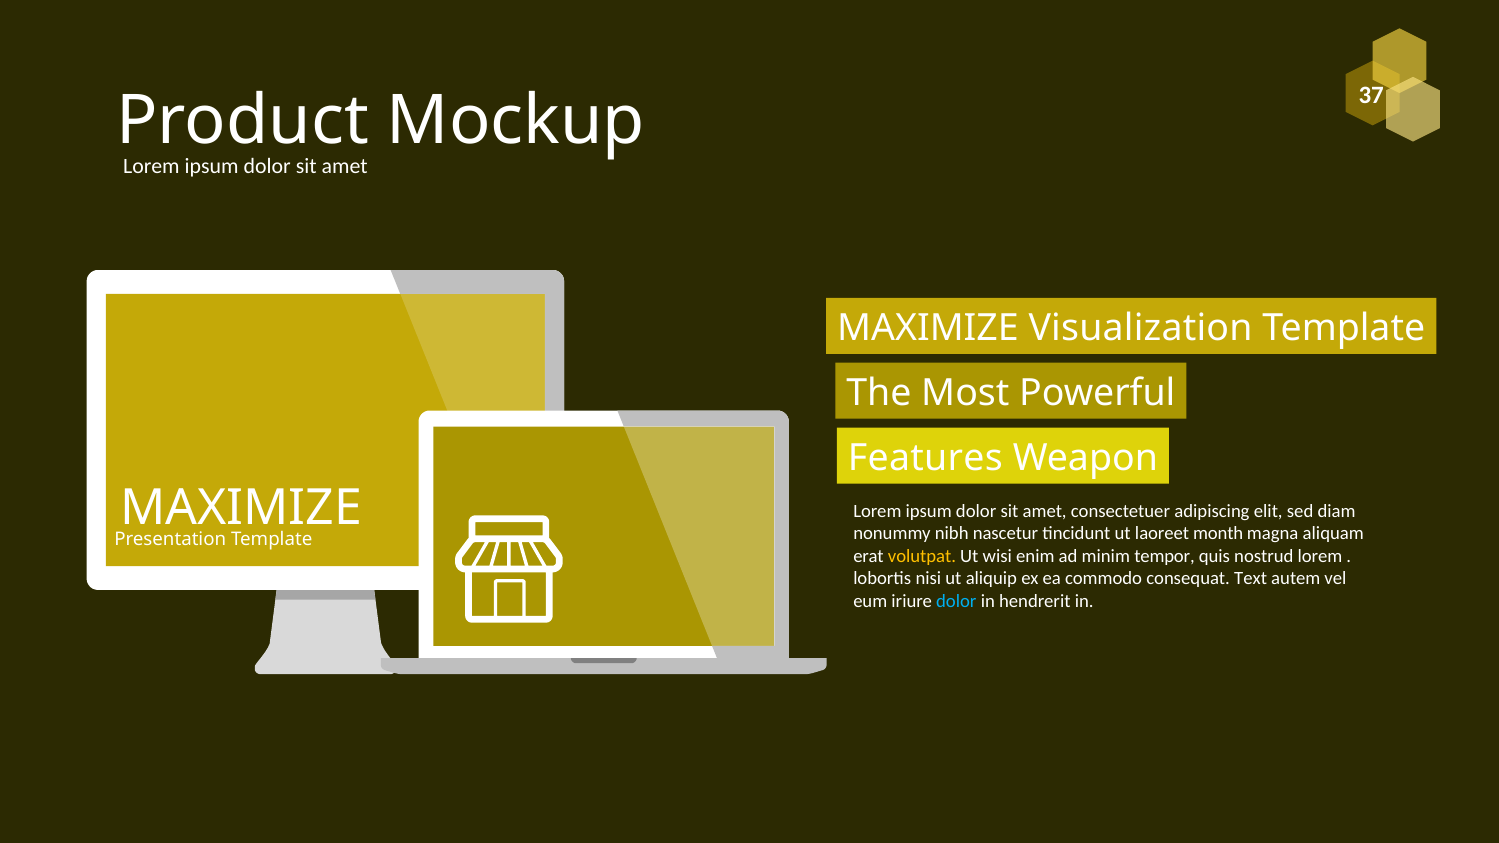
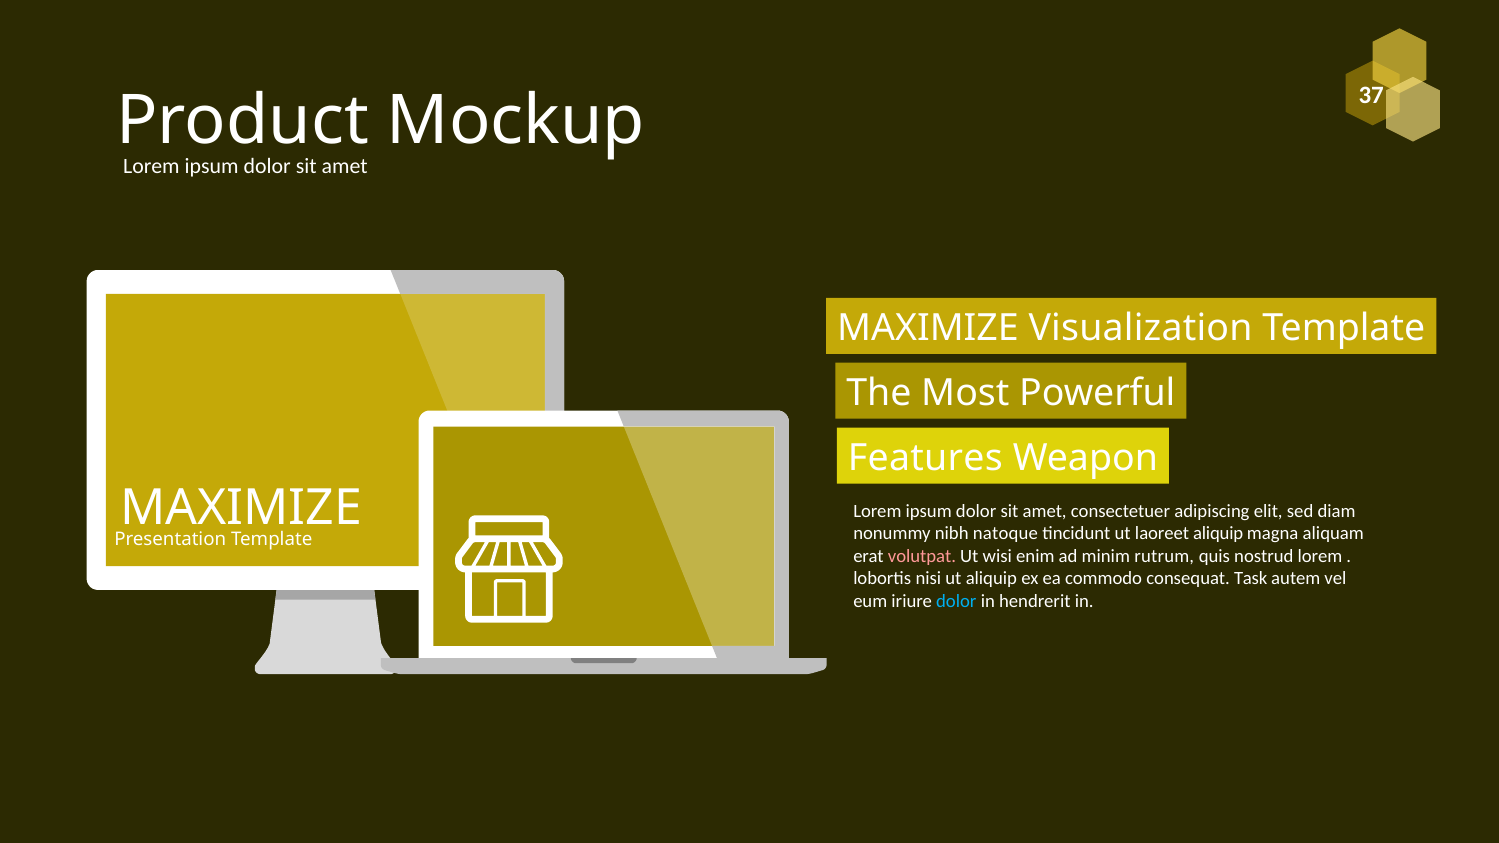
nascetur: nascetur -> natoque (1005, 534)
laoreet month: month -> aliquip (1218, 534)
volutpat colour: yellow -> pink (922, 556)
tempor: tempor -> rutrum (1164, 556)
Text: Text -> Task (1251, 579)
